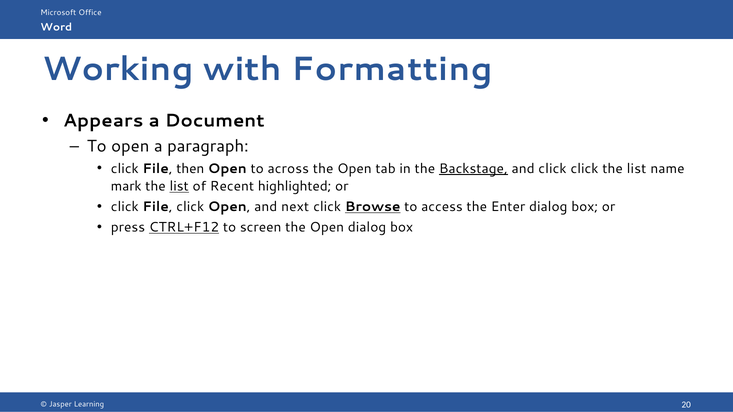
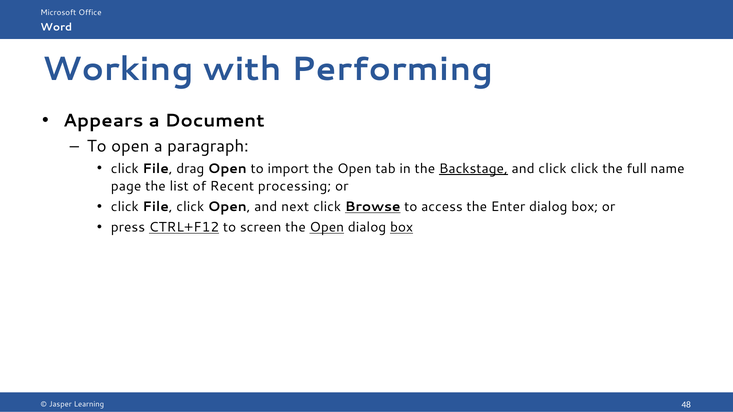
Formatting: Formatting -> Performing (392, 69)
then: then -> drag (190, 169)
across: across -> import (288, 169)
click the list: list -> full (637, 169)
mark: mark -> page (126, 186)
list underline: present -> none (179, 186)
highlighted: highlighted -> processing (295, 186)
Open underline: none -> present (327, 228)
box underline: none -> present (402, 228)
20: 20 -> 48 (686, 405)
